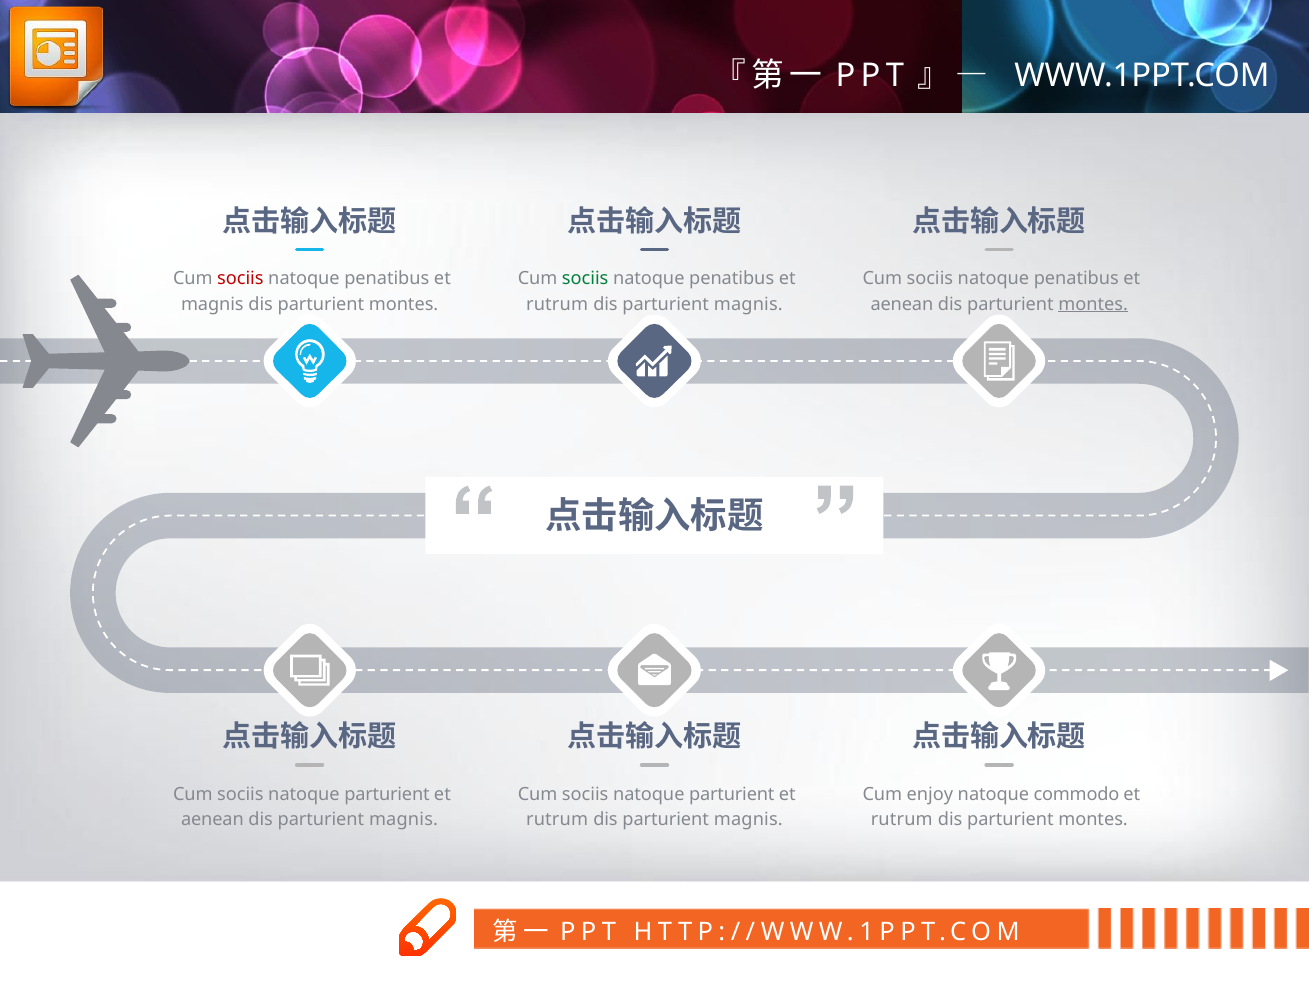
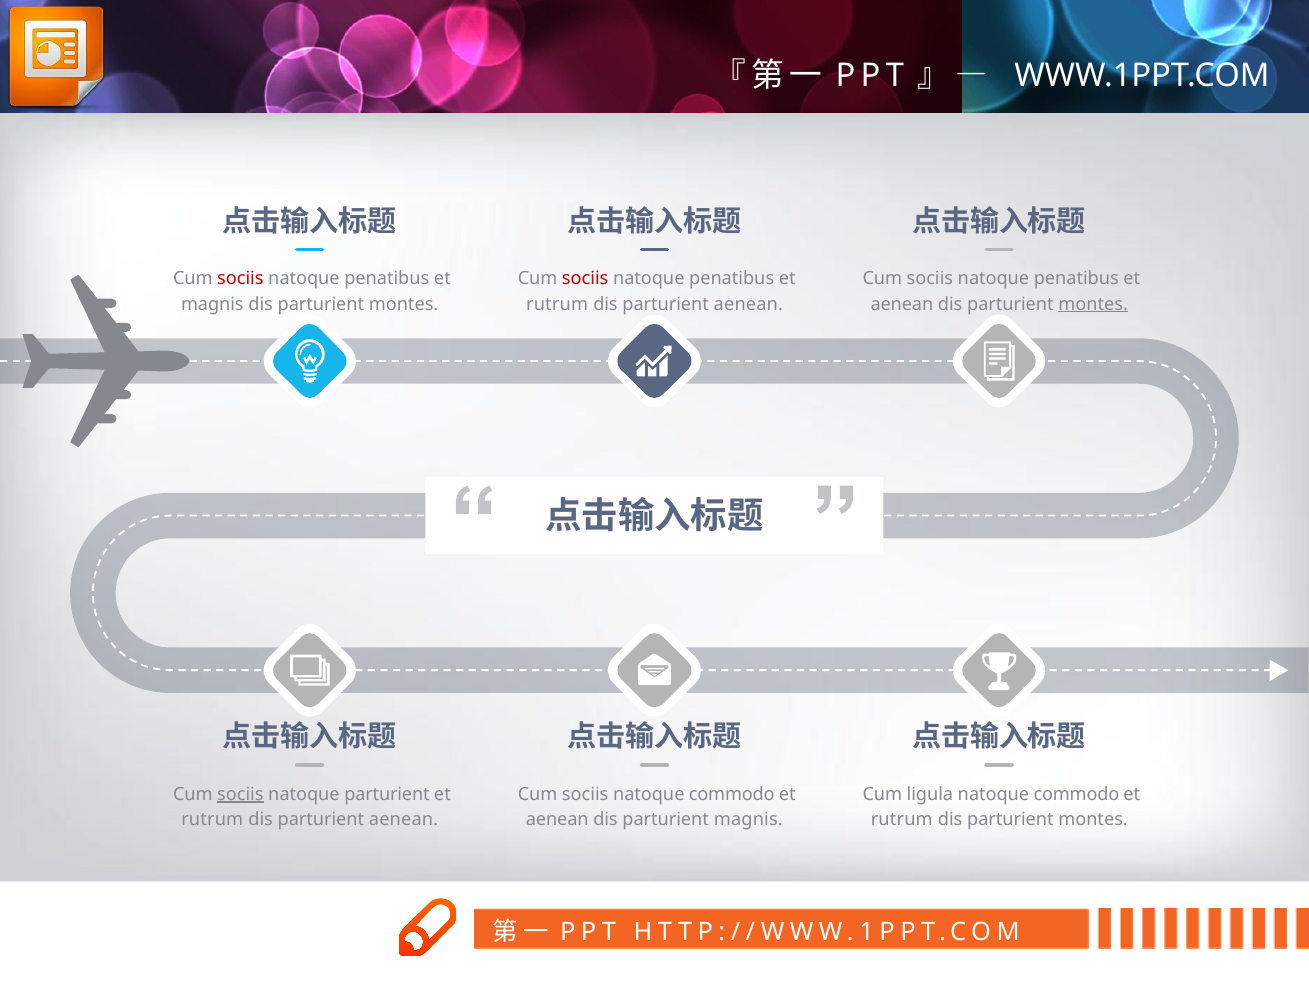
sociis colour: green -> red (585, 279)
magnis: magnis -> aenean (748, 304)
sociis underline: none -> present (240, 794)
parturient: parturient -> commodo (732, 794)
enjoy: enjoy -> ligula (930, 794)
aenean: aenean -> rutrum (212, 819)
magnis: magnis -> aenean (404, 819)
rutrum: rutrum -> aenean (557, 819)
